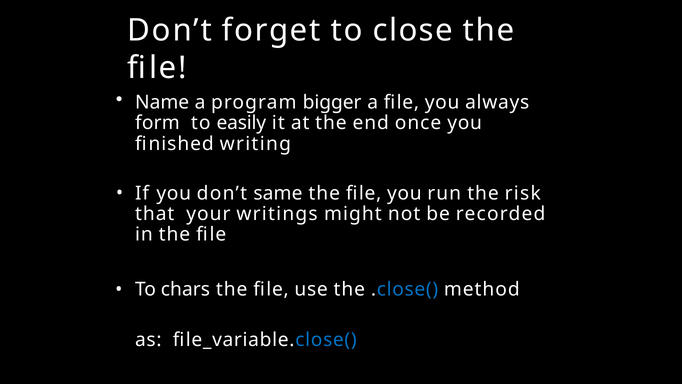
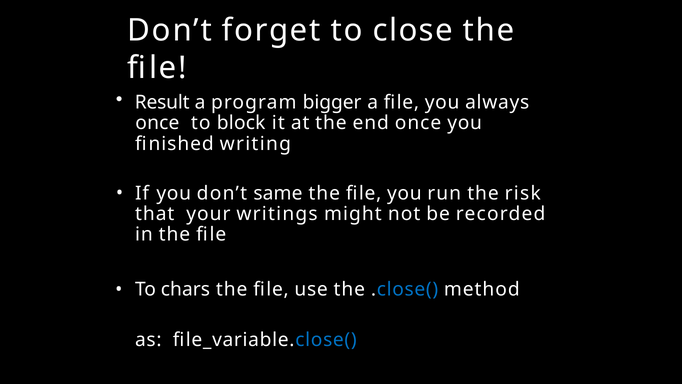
Name: Name -> Result (162, 102)
form: form -> once (157, 123)
easily: easily -> block (241, 123)
